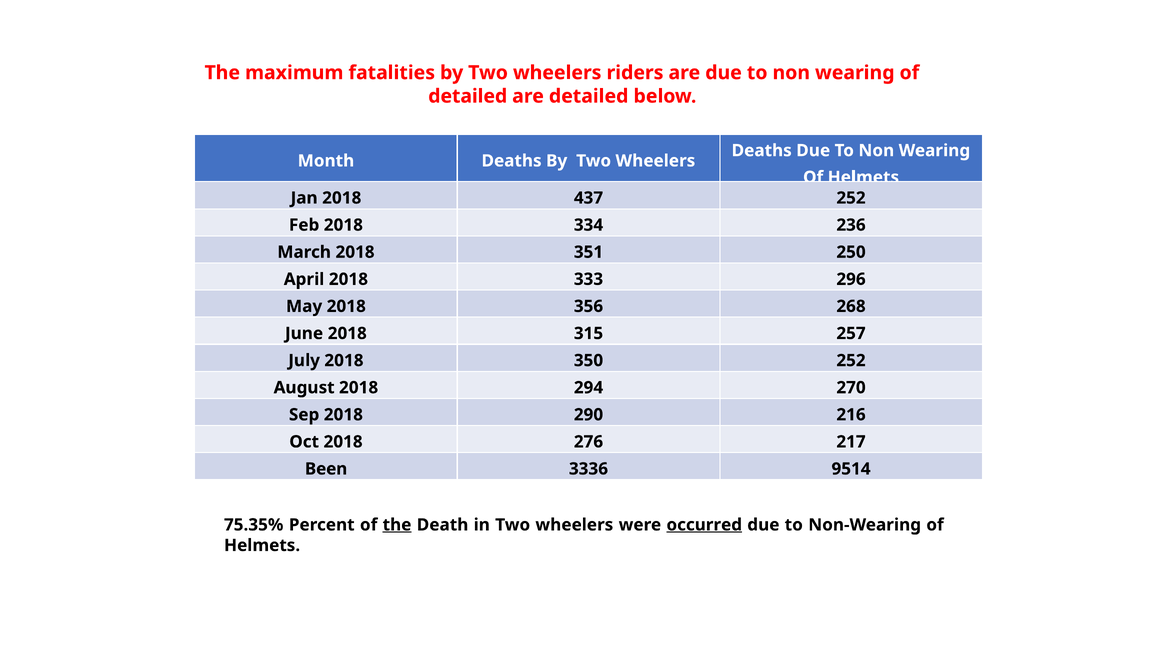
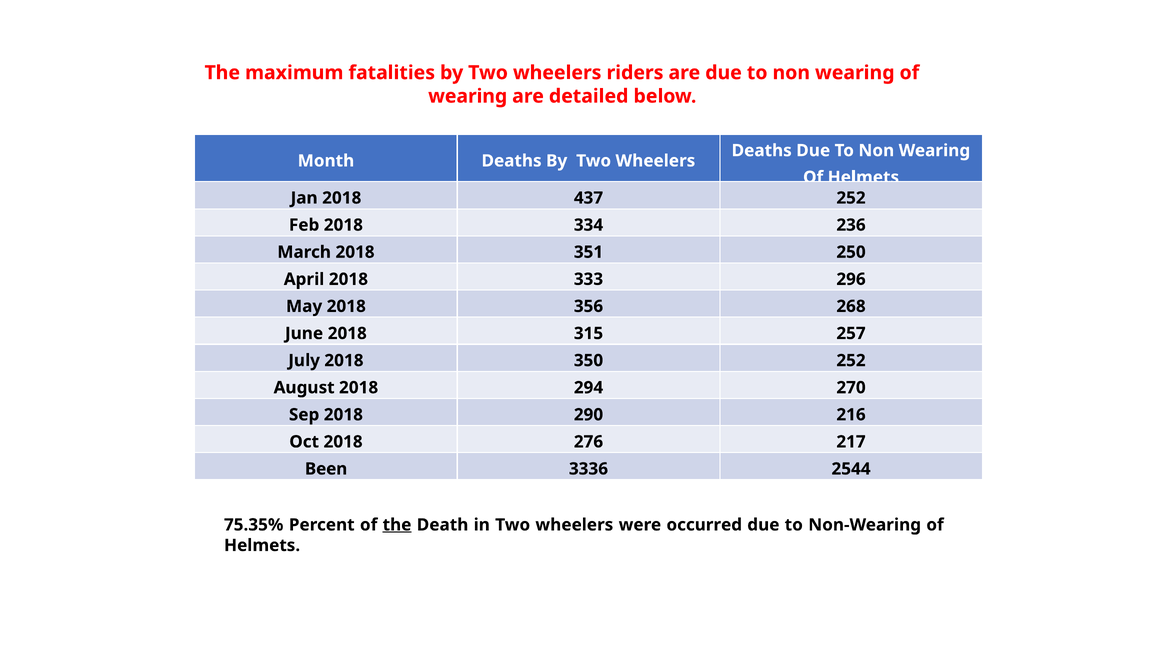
detailed: detailed -> wearing (468, 96)
9514: 9514 -> 2544 (851, 469)
occurred underline: present -> none (704, 525)
